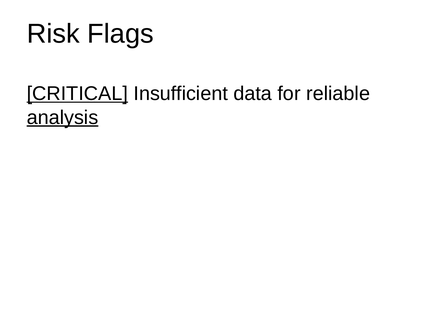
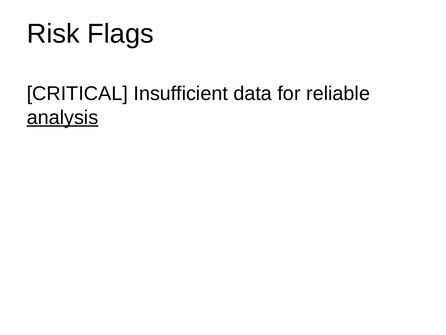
CRITICAL underline: present -> none (77, 94)
